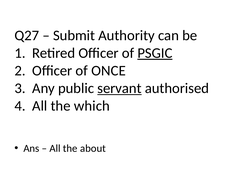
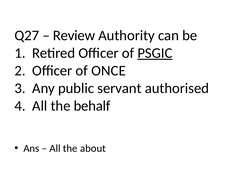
Submit: Submit -> Review (74, 35)
servant underline: present -> none (119, 88)
which: which -> behalf (92, 106)
